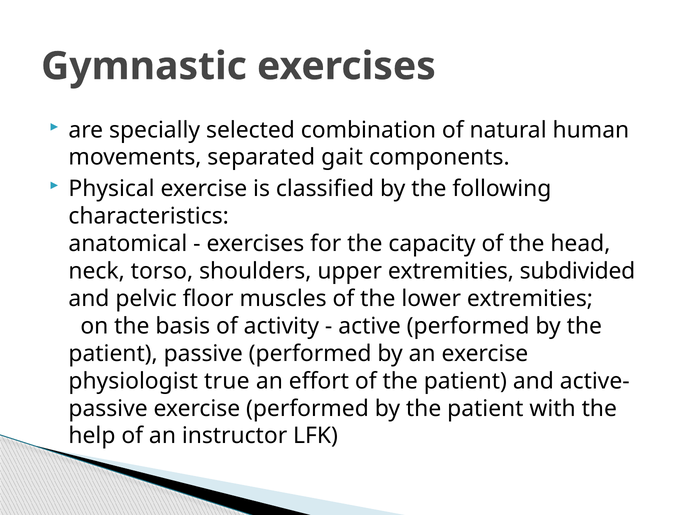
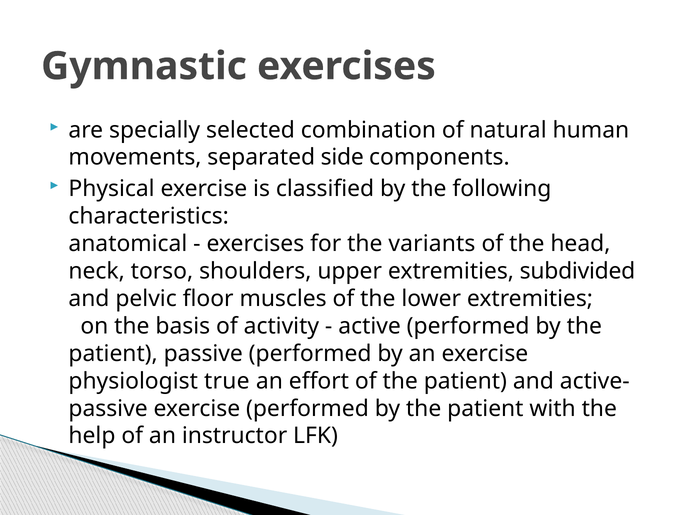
gait: gait -> side (342, 157)
capacity: capacity -> variants (432, 243)
